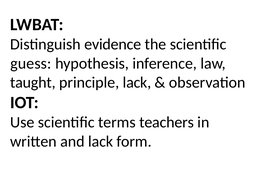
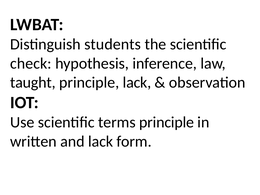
evidence: evidence -> students (113, 44)
guess: guess -> check (31, 63)
terms teachers: teachers -> principle (167, 122)
